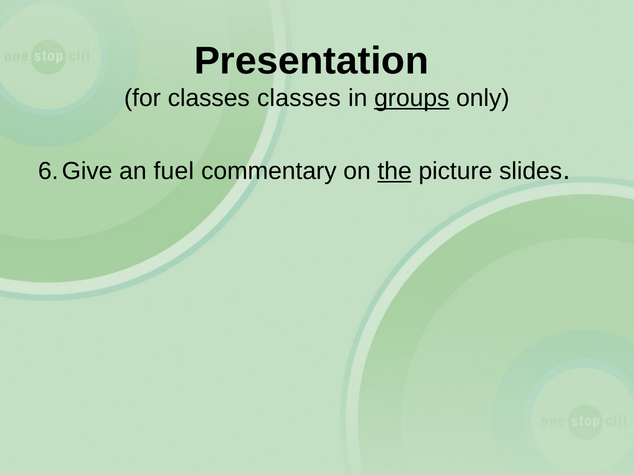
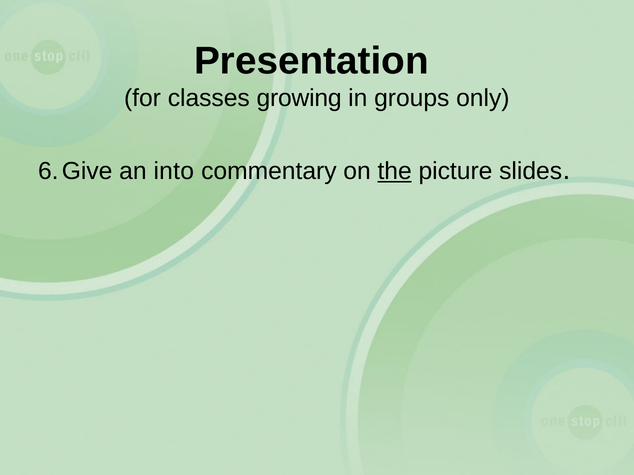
classes classes: classes -> growing (299, 98)
groups underline: present -> none (412, 98)
fuel: fuel -> into (174, 171)
